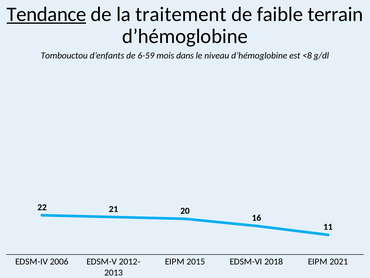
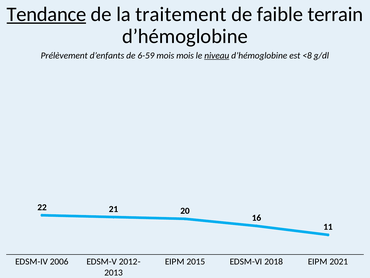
Tombouctou: Tombouctou -> Prélèvement (64, 56)
mois dans: dans -> mois (185, 56)
niveau underline: none -> present (217, 56)
